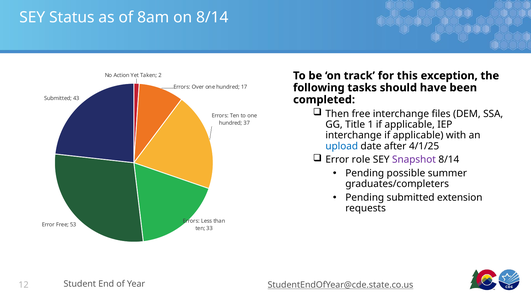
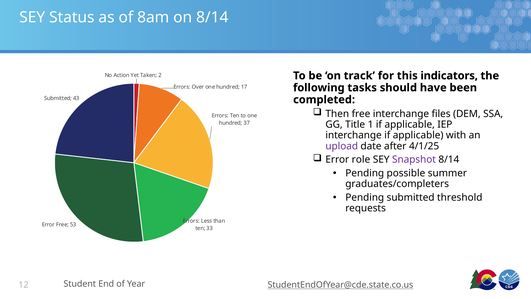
exception: exception -> indicators (449, 76)
upload colour: blue -> purple (342, 146)
extension: extension -> threshold (460, 197)
